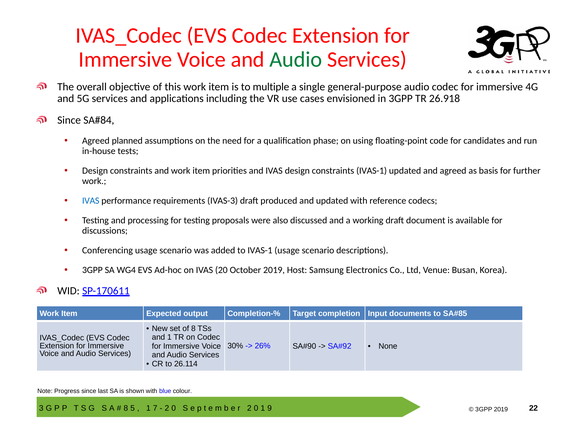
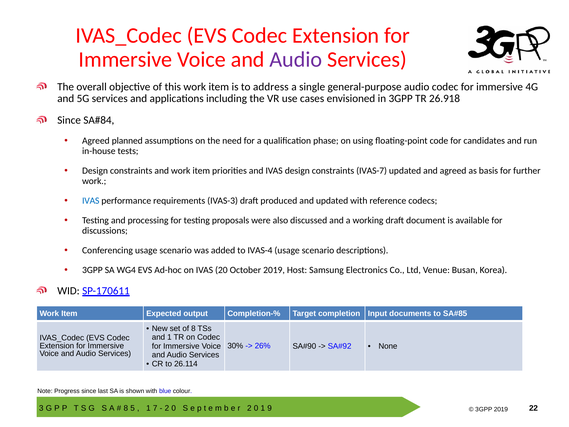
Audio colour: green -> purple (296, 59)
multiple: multiple -> address (271, 87)
constraints IVAS-1: IVAS-1 -> IVAS-7 (372, 171)
to IVAS-1: IVAS-1 -> IVAS-4 (260, 250)
